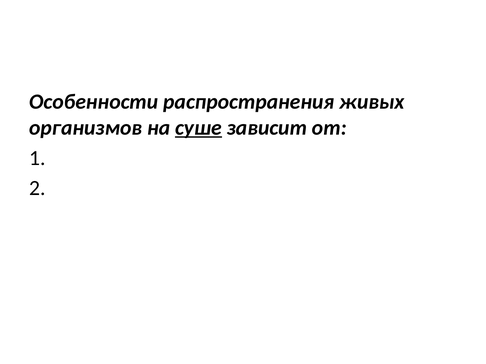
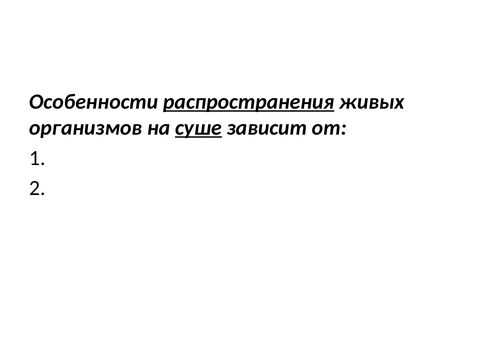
распространения underline: none -> present (249, 102)
